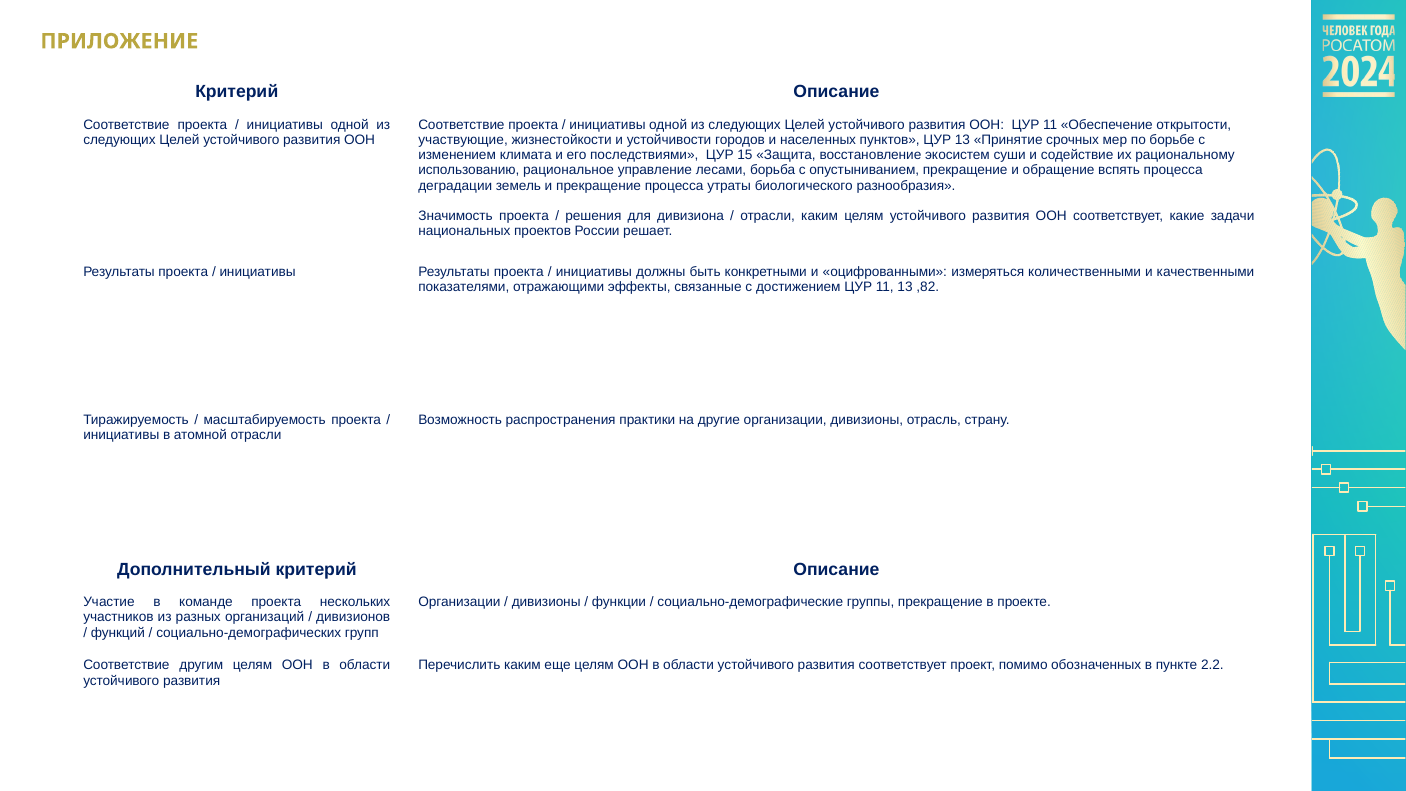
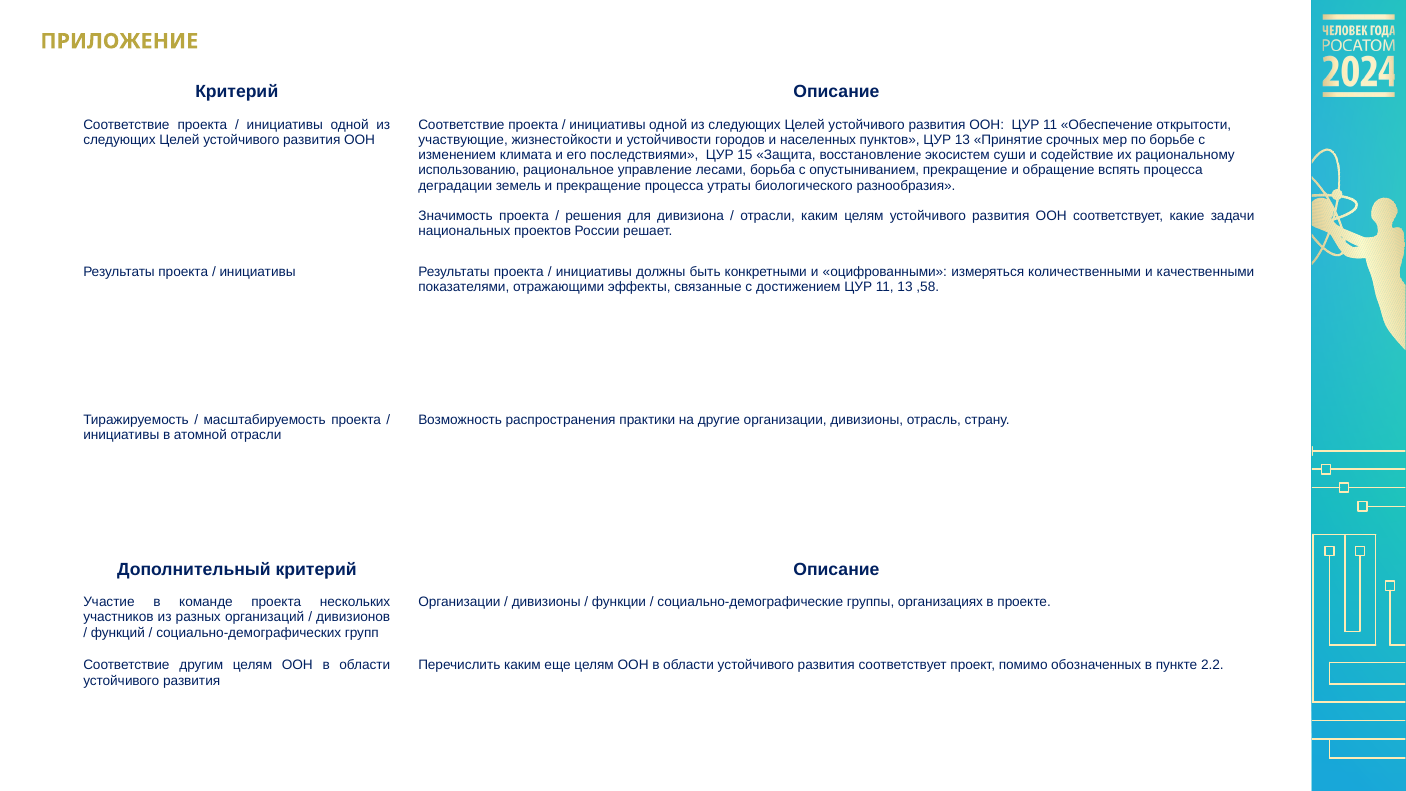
,82: ,82 -> ,58 (928, 287)
группы прекращение: прекращение -> организациях (940, 602)
